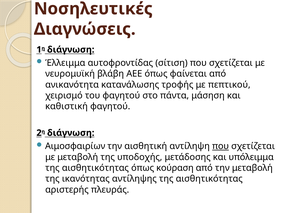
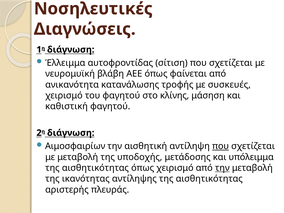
πεπτικού: πεπτικού -> συσκευές (229, 85)
πάντα: πάντα -> κλίνης (175, 96)
όπως κούραση: κούραση -> χειρισμό (175, 168)
την underline: none -> present (222, 168)
